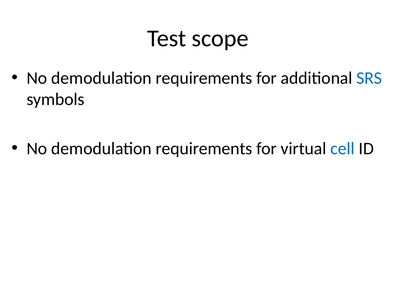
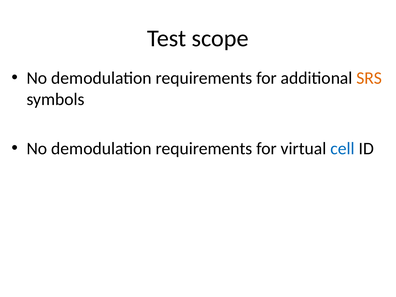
SRS colour: blue -> orange (369, 78)
